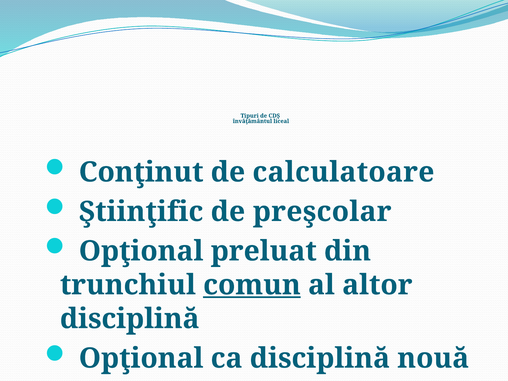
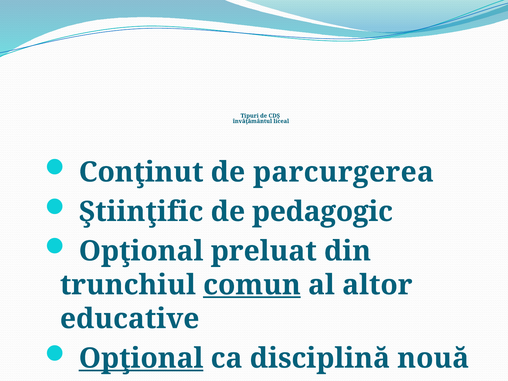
calculatoare: calculatoare -> parcurgerea (343, 172)
preşcolar: preşcolar -> pedagogic (322, 212)
disciplină: disciplină -> educative (130, 319)
Opţional underline: none -> present (141, 358)
